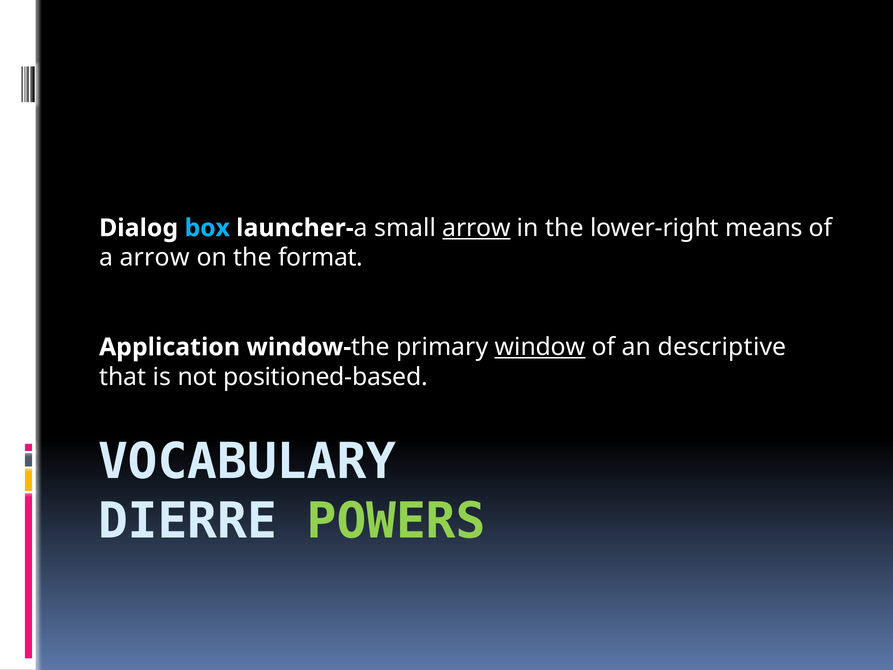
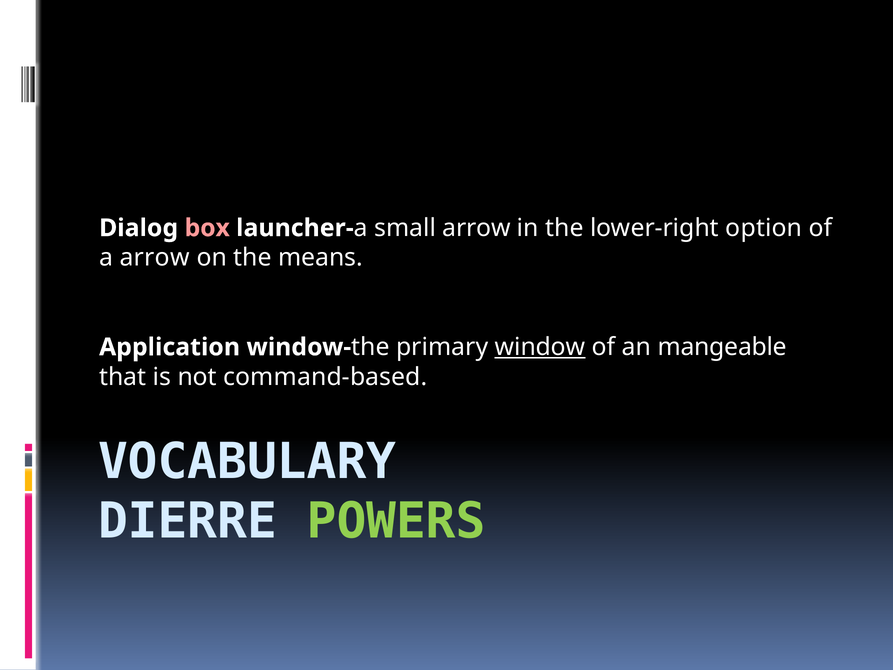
box colour: light blue -> pink (207, 228)
arrow underline: present -> none (477, 228)
means: means -> option (764, 228)
format: format -> means (321, 258)
descriptive: descriptive -> mangeable (722, 347)
positioned-based: positioned-based -> command-based (325, 377)
